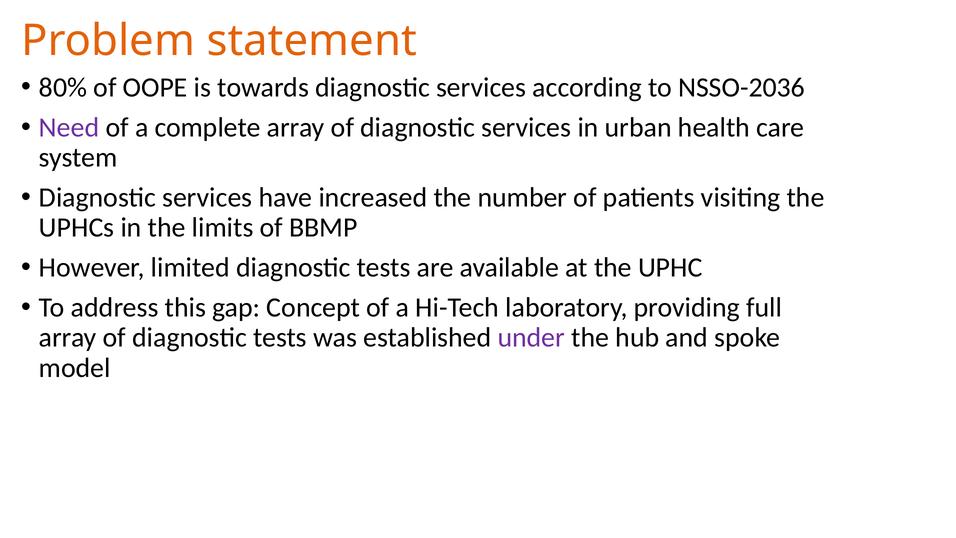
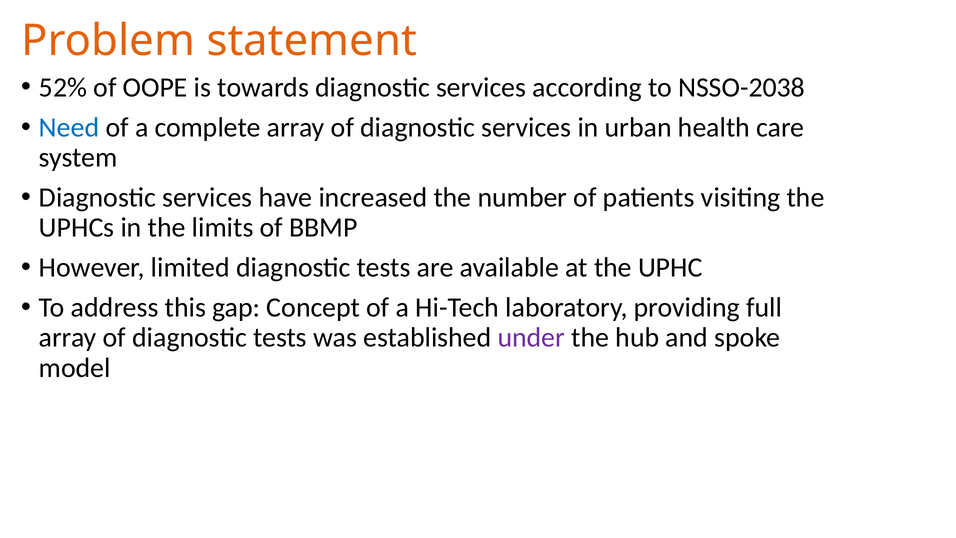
80%: 80% -> 52% (63, 87)
NSSO-2036: NSSO-2036 -> NSSO-2038 (742, 87)
Need colour: purple -> blue (69, 127)
